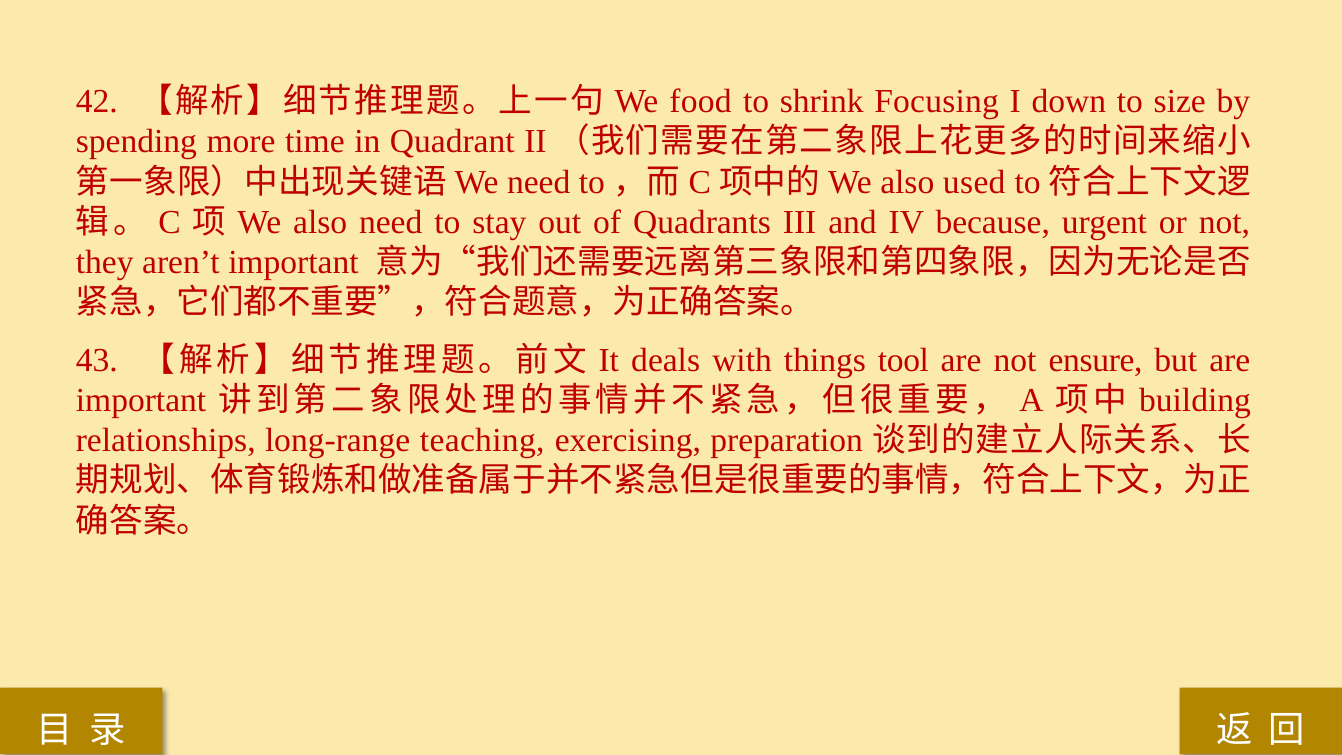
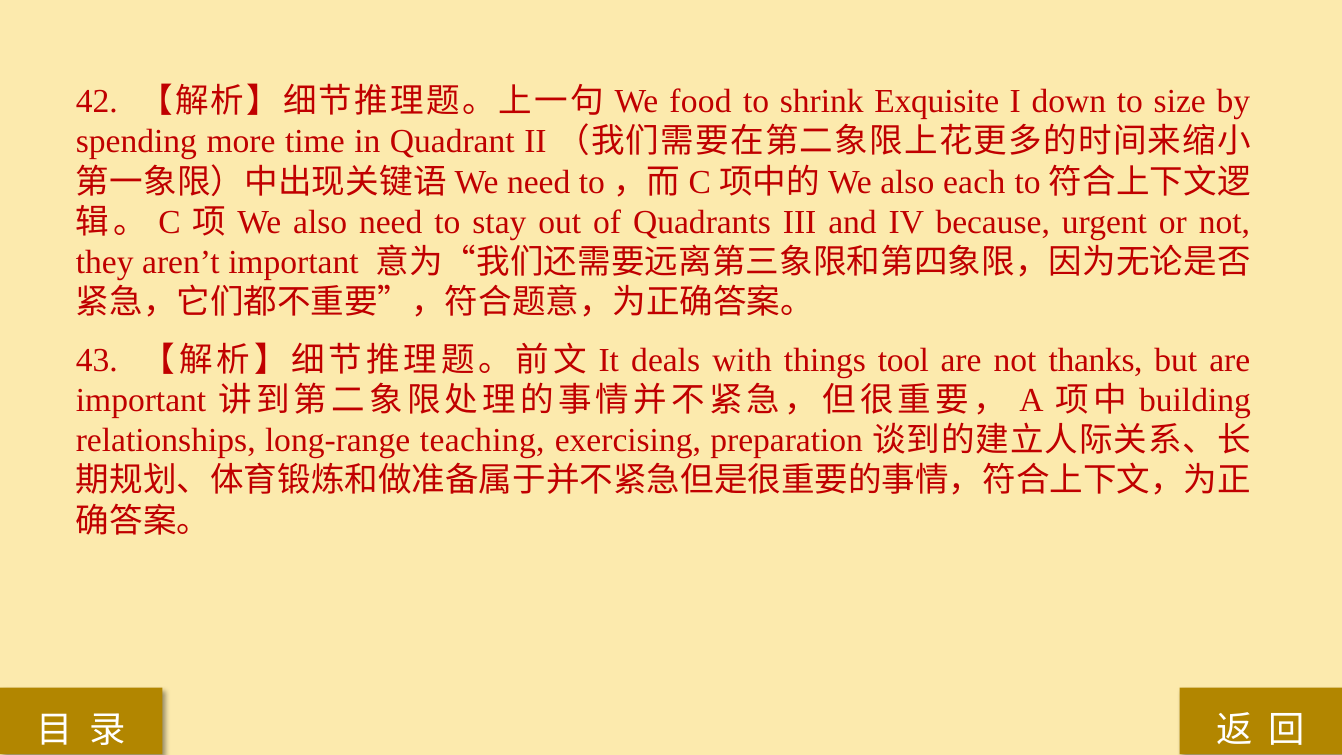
Focusing: Focusing -> Exquisite (937, 102)
used: used -> each (974, 182)
ensure: ensure -> thanks (1096, 360)
